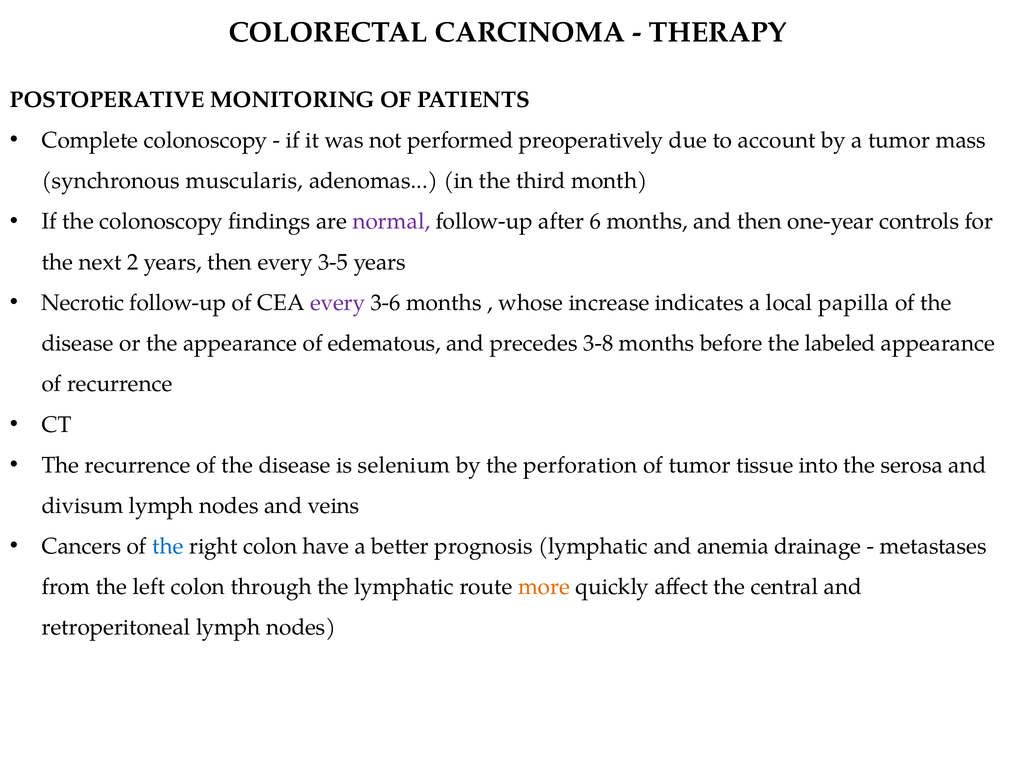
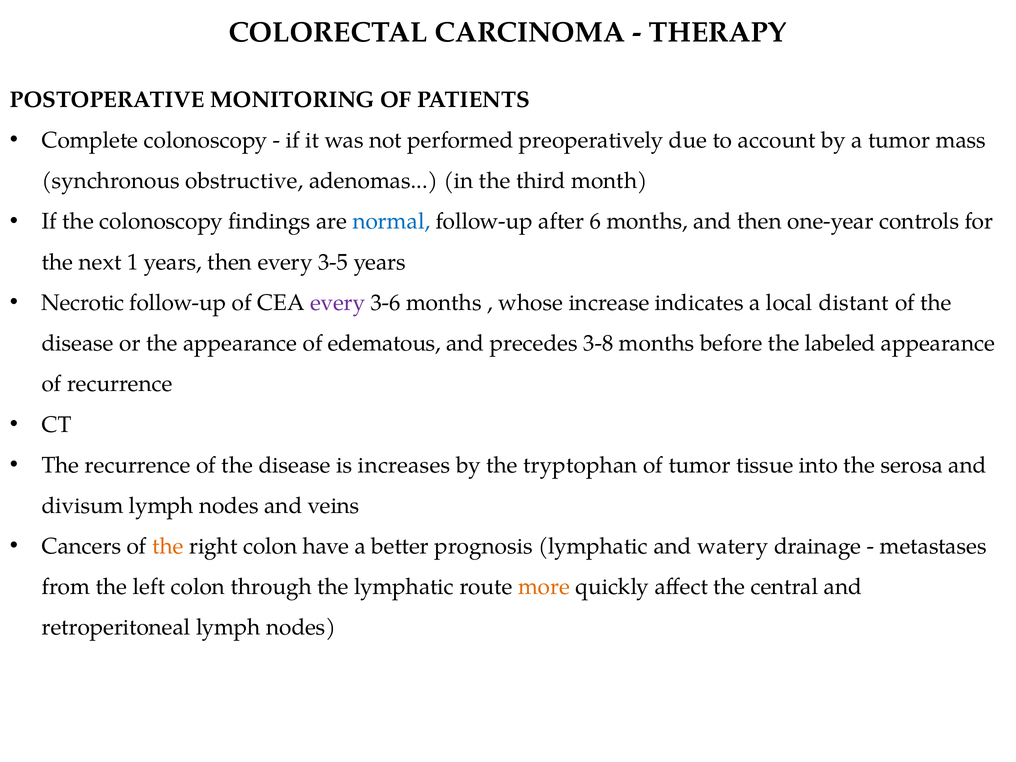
muscularis: muscularis -> obstructive (244, 181)
normal colour: purple -> blue (391, 222)
2: 2 -> 1 (133, 262)
papilla: papilla -> distant (854, 303)
selenium: selenium -> increases (404, 465)
perforation: perforation -> tryptophan (580, 465)
the colour: blue -> orange (168, 546)
anemia: anemia -> watery (733, 546)
